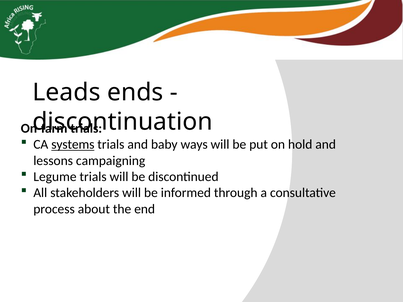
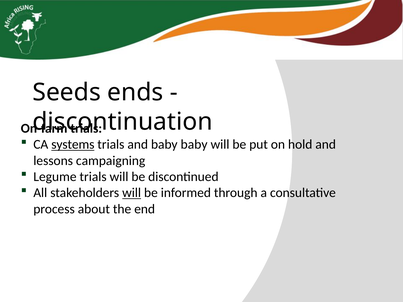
Leads: Leads -> Seeds (67, 92)
baby ways: ways -> baby (194, 145)
will underline: none -> present (132, 193)
